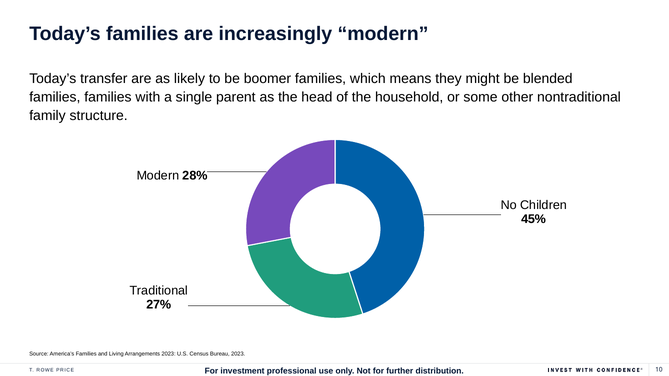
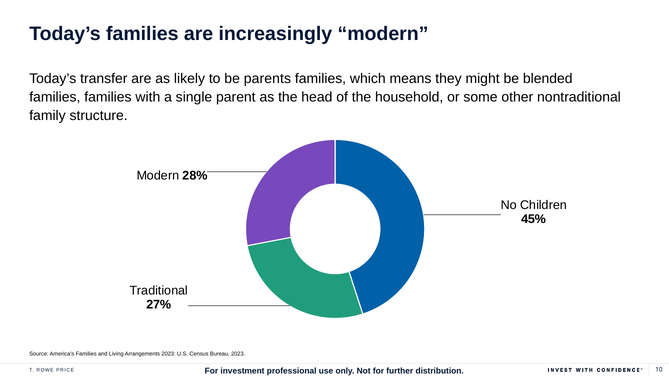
boomer: boomer -> parents (267, 79)
